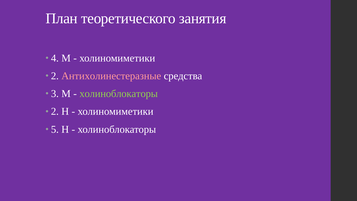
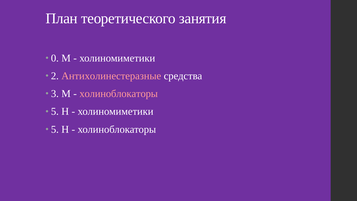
4: 4 -> 0 (55, 58)
холиноблокаторы colour: light green -> pink (119, 94)
2: 2 -> 5 (55, 111)
